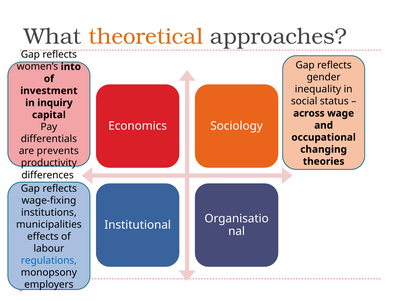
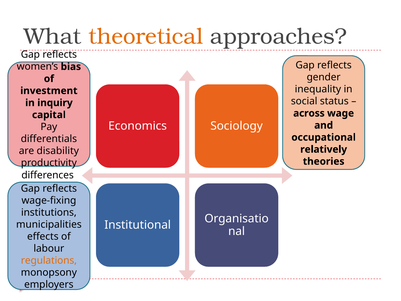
into: into -> bias (71, 67)
changing: changing -> relatively (324, 149)
prevents: prevents -> disability (58, 151)
regulations colour: blue -> orange (49, 260)
